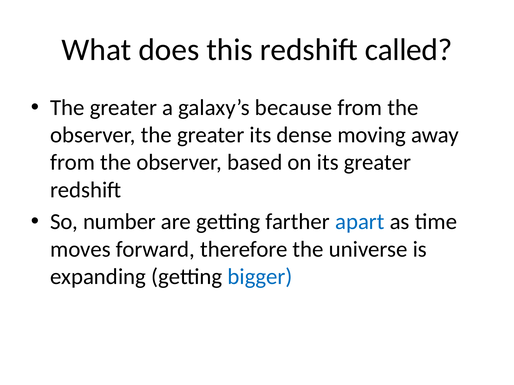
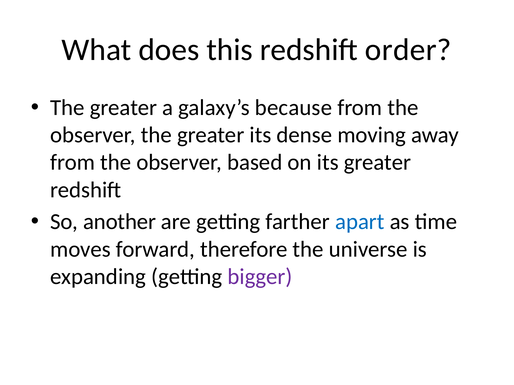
called: called -> order (408, 50)
number: number -> another (120, 222)
bigger colour: blue -> purple (260, 277)
